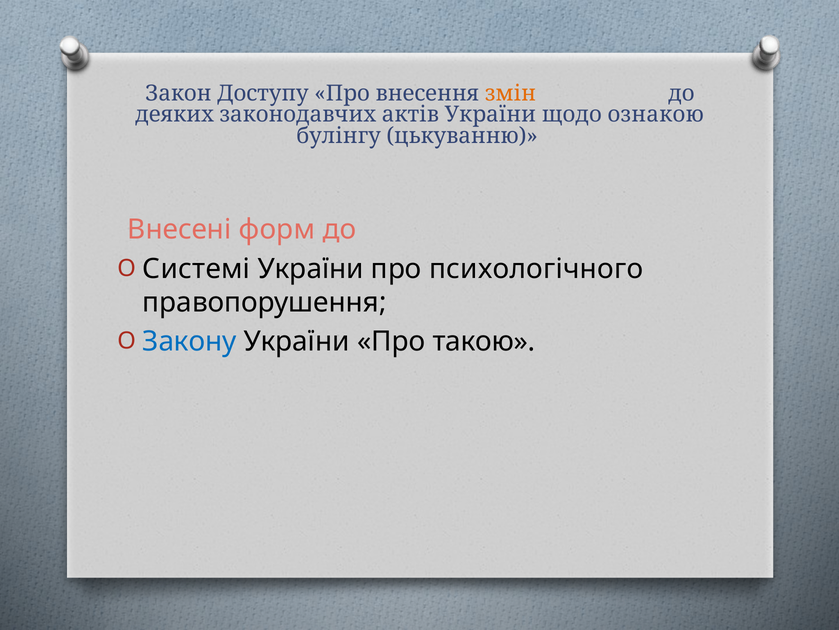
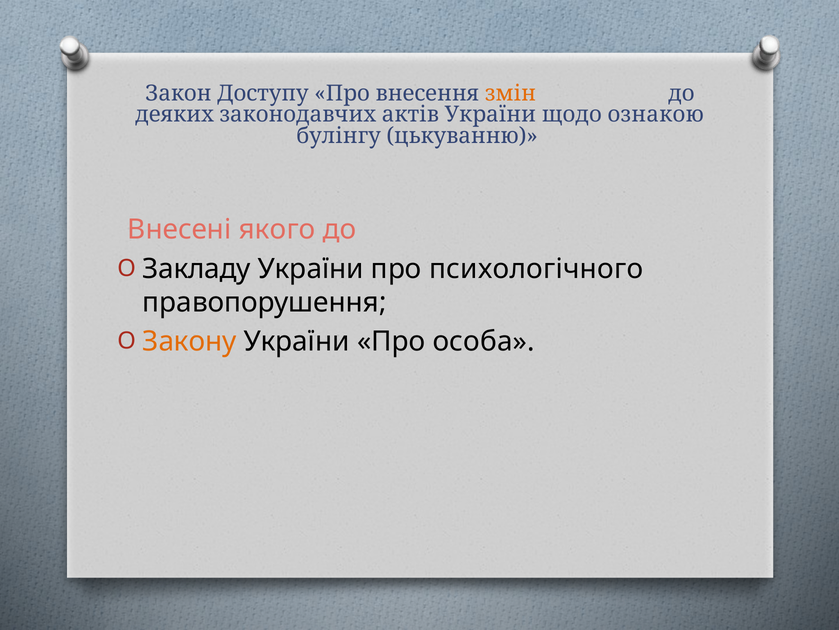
форм: форм -> якого (277, 229)
Системі: Системі -> Закладу (197, 268)
Закону colour: blue -> orange (190, 341)
такою: такою -> особа (484, 341)
